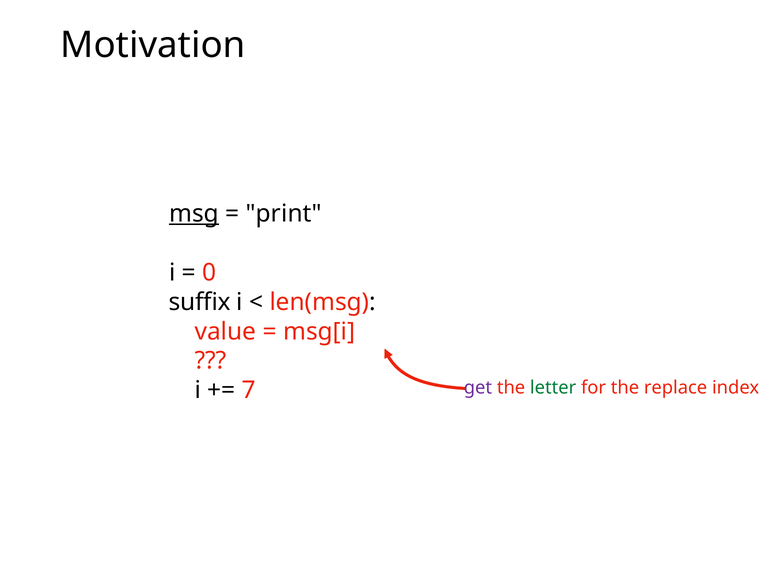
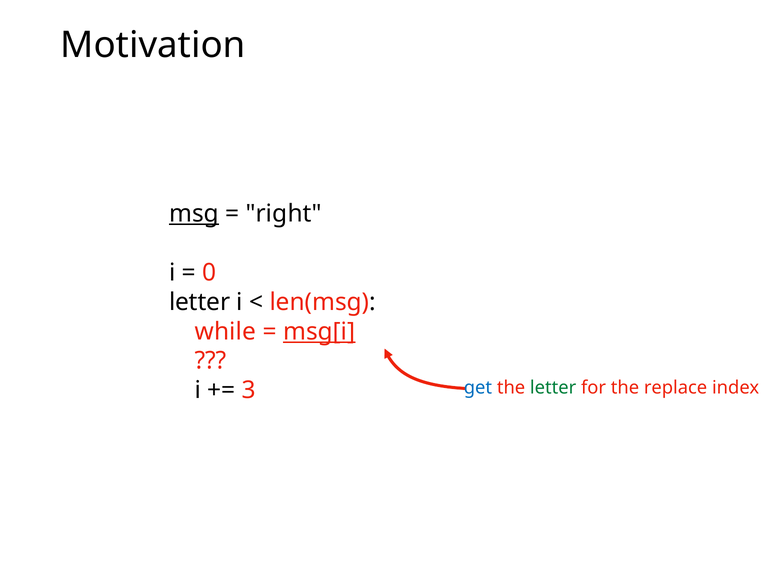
print: print -> right (284, 214)
suffix: suffix -> letter (200, 302)
value: value -> while (225, 331)
msg[i underline: none -> present (319, 331)
get colour: purple -> blue (478, 388)
7: 7 -> 3 (249, 390)
